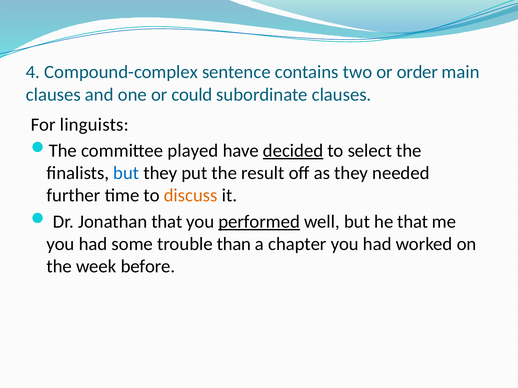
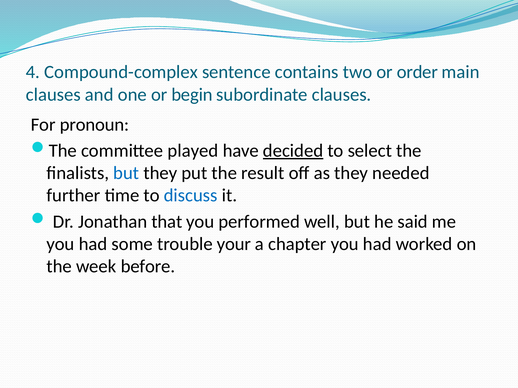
could: could -> begin (192, 95)
linguists: linguists -> pronoun (95, 125)
discuss colour: orange -> blue (191, 196)
performed underline: present -> none (259, 222)
he that: that -> said (413, 222)
than: than -> your (234, 244)
